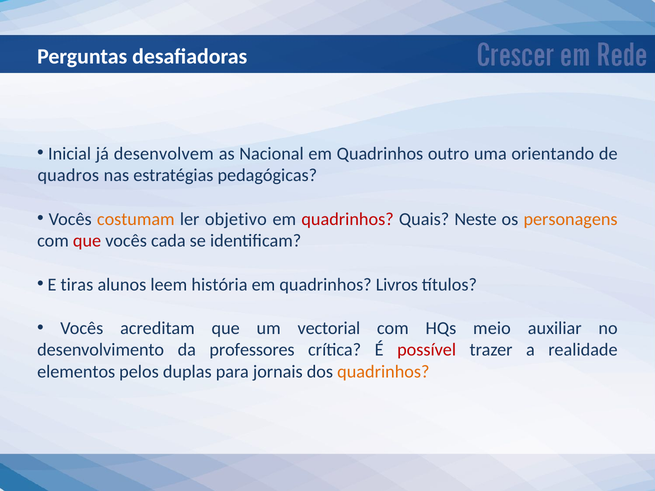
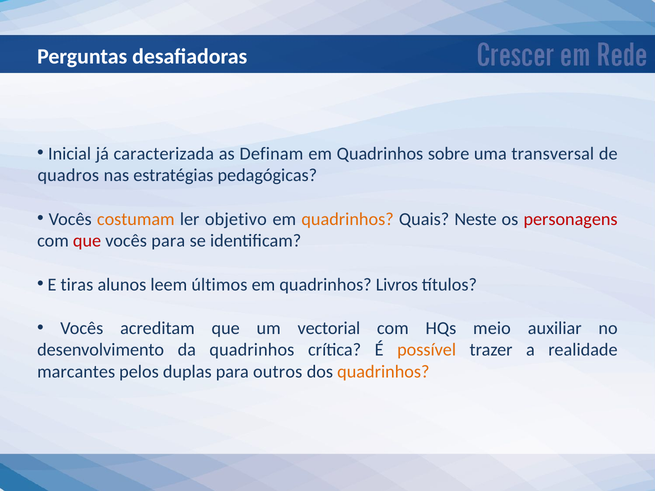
desenvolvem: desenvolvem -> caracterizada (164, 154)
Nacional: Nacional -> Definam (271, 154)
outro: outro -> sobre (449, 154)
orientando: orientando -> transversal (553, 154)
quadrinhos colour: red -> orange (348, 219)
personagens colour: orange -> red (571, 219)
vocês cada: cada -> para (168, 241)
história: história -> últimos (219, 285)
da professores: professores -> quadrinhos (252, 350)
possível colour: red -> orange (427, 350)
elementos: elementos -> marcantes (76, 372)
jornais: jornais -> outros (278, 372)
